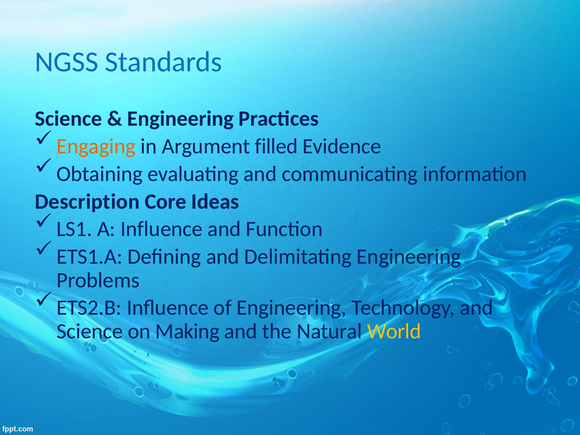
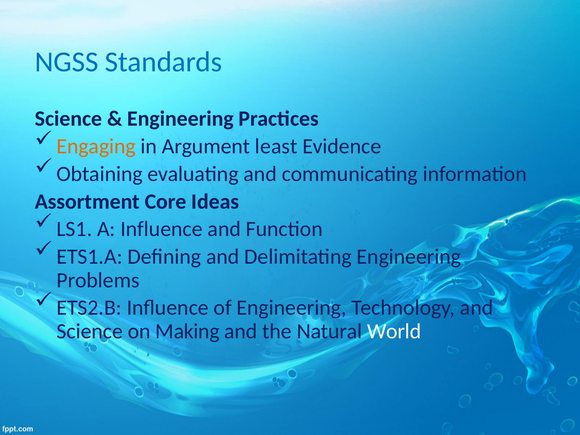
filled: filled -> least (276, 146)
Description: Description -> Assortment (87, 202)
World colour: yellow -> white (394, 331)
